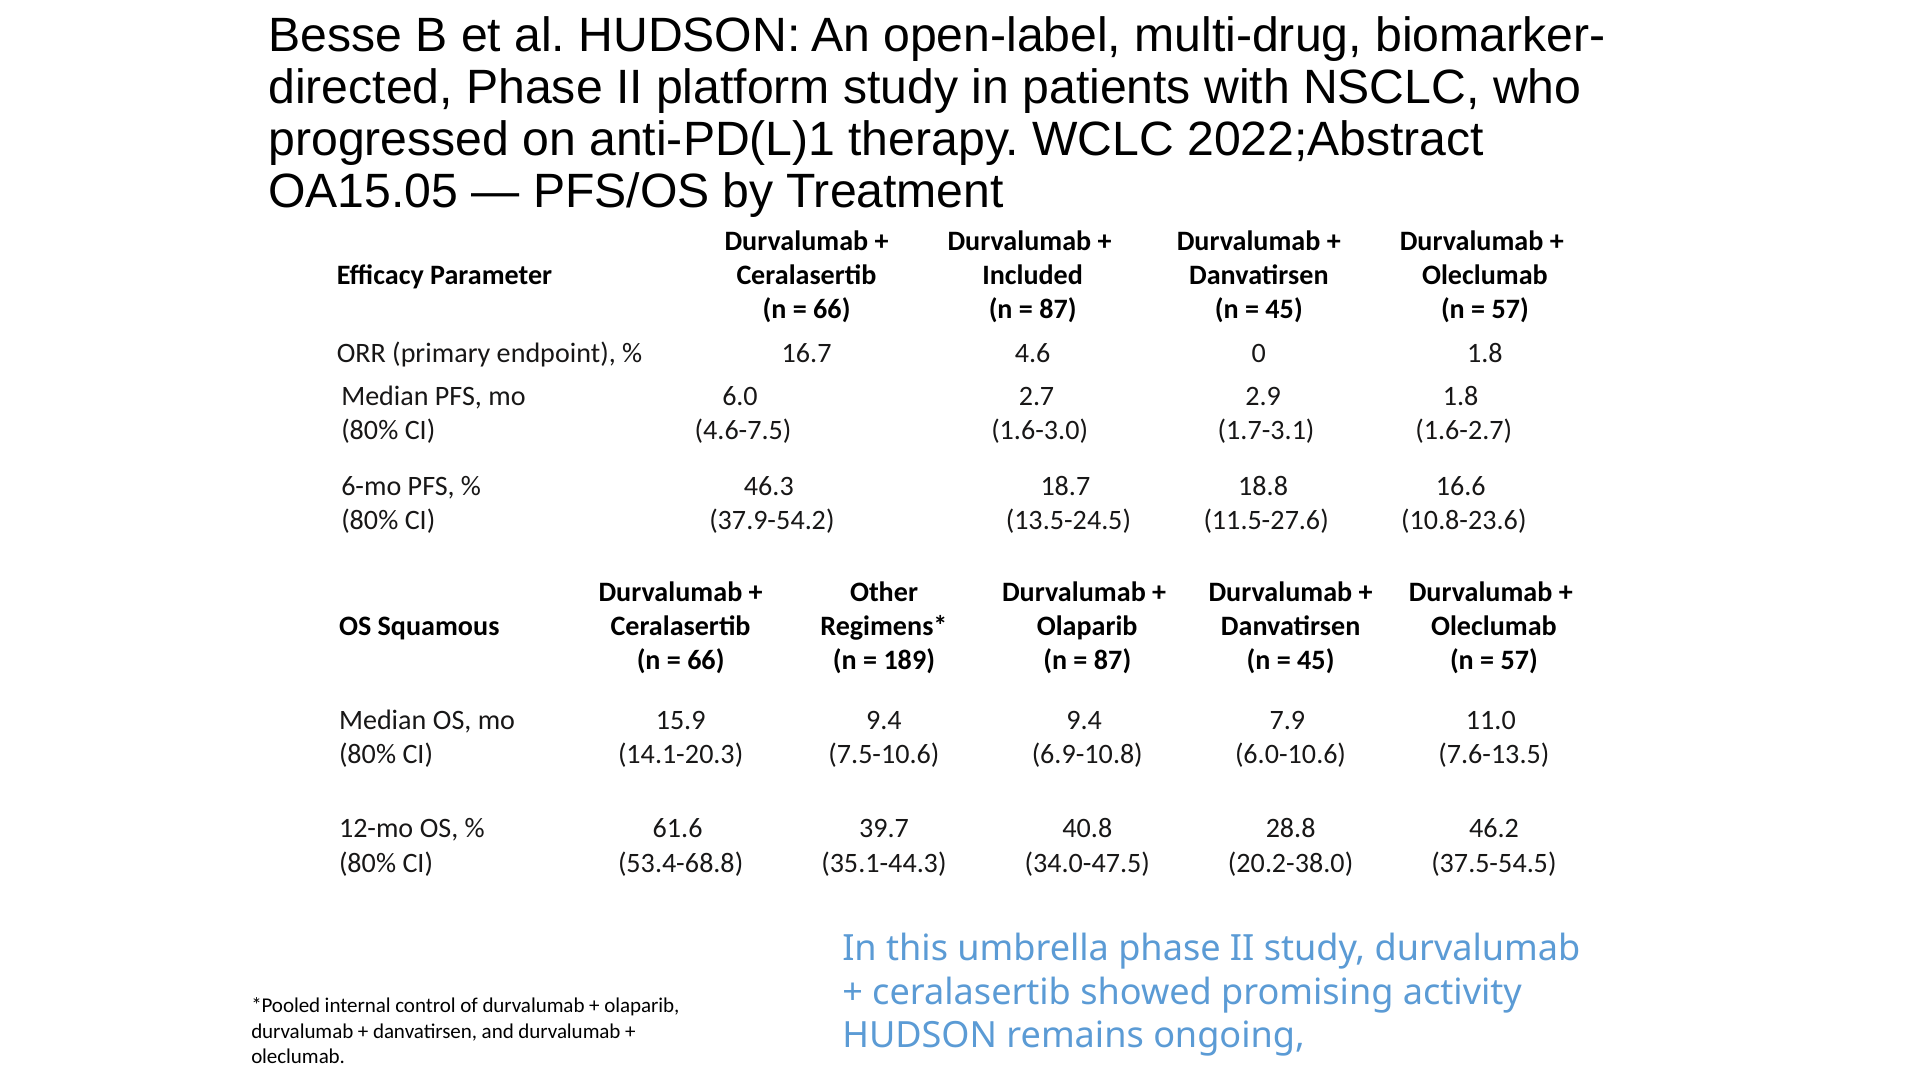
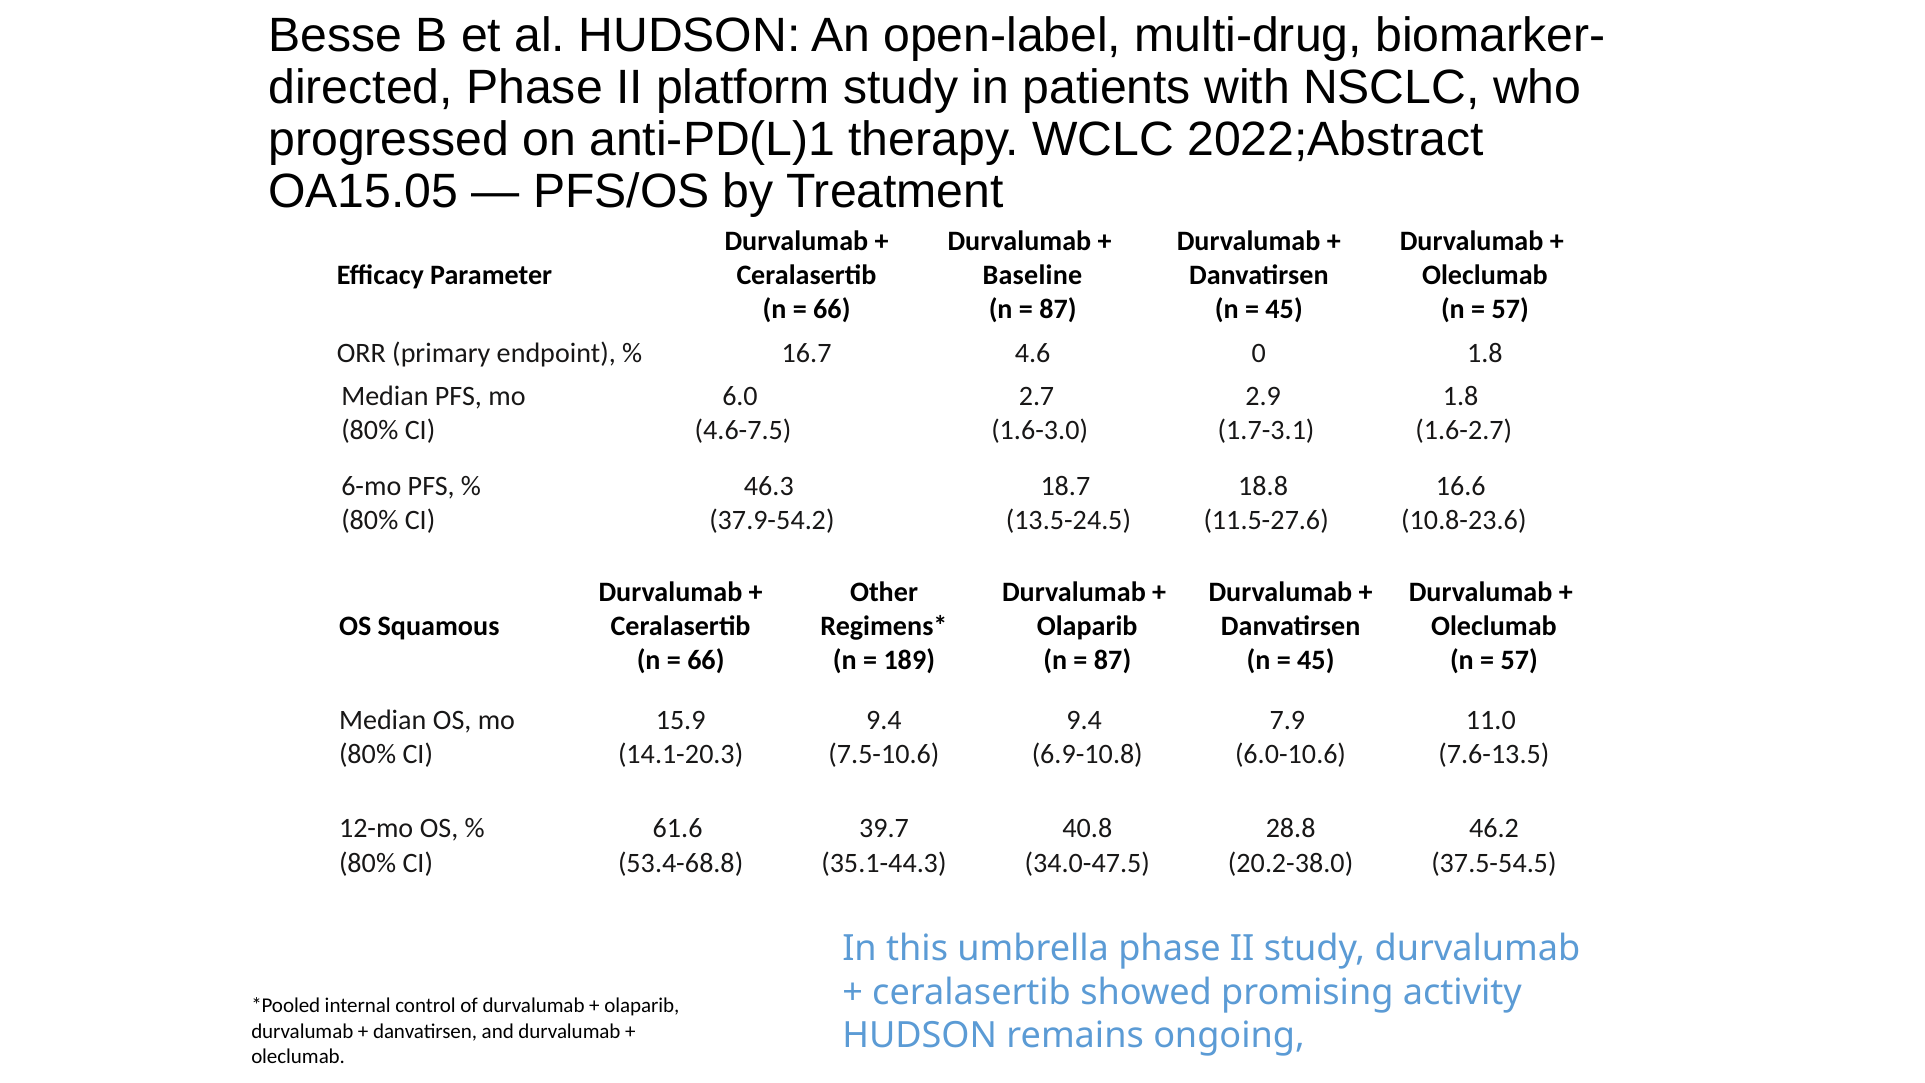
Included: Included -> Baseline (1032, 276)
